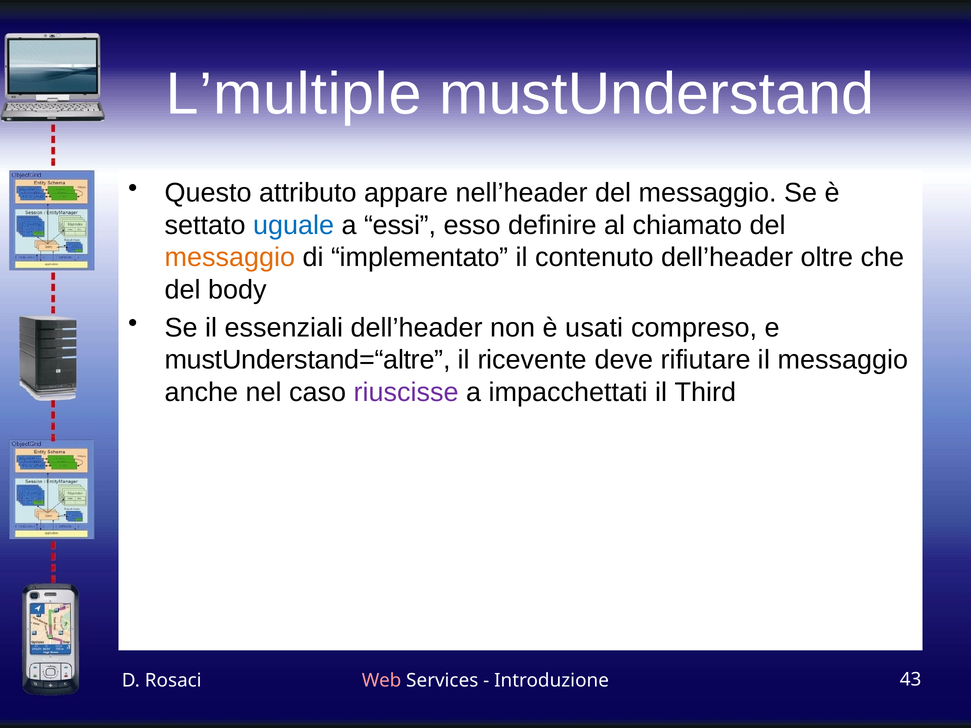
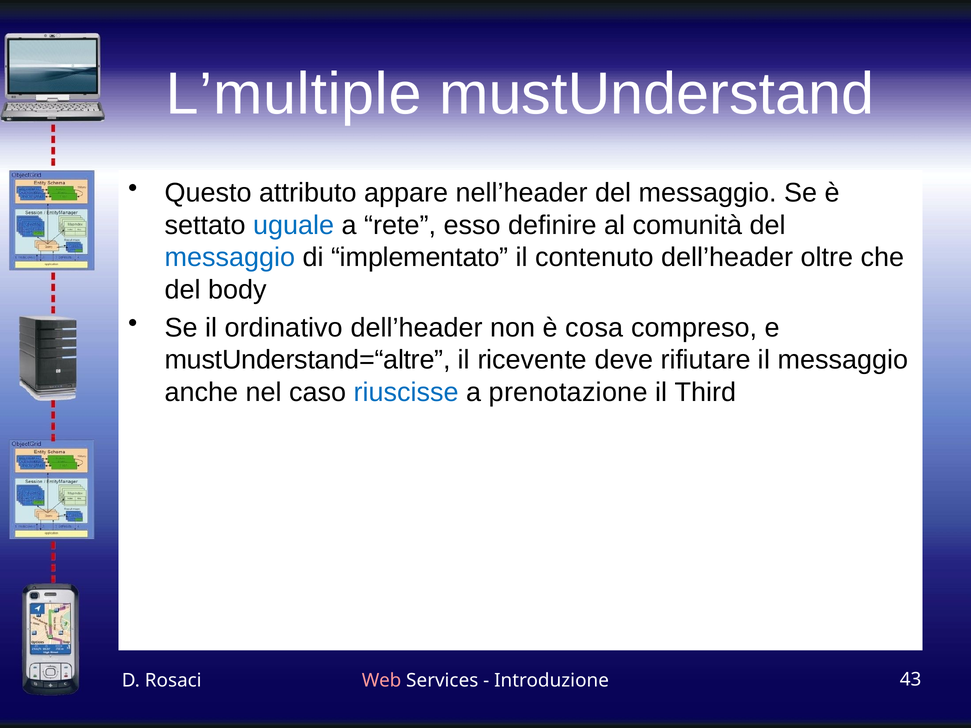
essi: essi -> rete (400, 225)
chiamato: chiamato -> comunità (688, 225)
messaggio colour: orange -> blue (230, 258)
essenziali: essenziali -> ordinativo (284, 328)
usati: usati -> cosa (594, 328)
riuscisse colour: purple -> blue (406, 393)
impacchettati: impacchettati -> prenotazione (568, 393)
